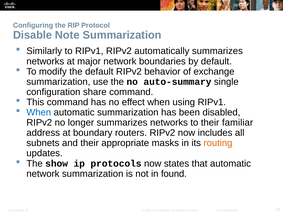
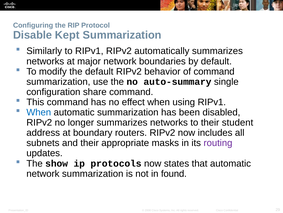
Note: Note -> Kept (67, 35)
of exchange: exchange -> command (214, 71)
familiar: familiar -> student (238, 122)
routing colour: orange -> purple (218, 143)
